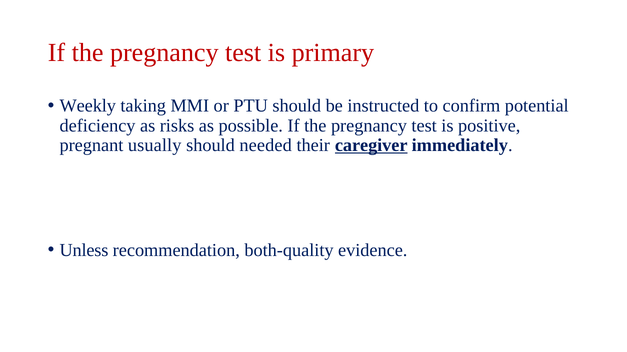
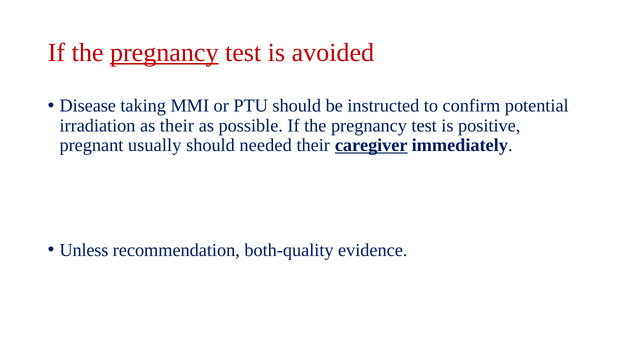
pregnancy underline: none -> present (164, 53)
primary: primary -> avoided (333, 53)
Weekly: Weekly -> Disease (88, 106)
deficiency: deficiency -> irradiation (98, 126)
as risks: risks -> their (177, 126)
